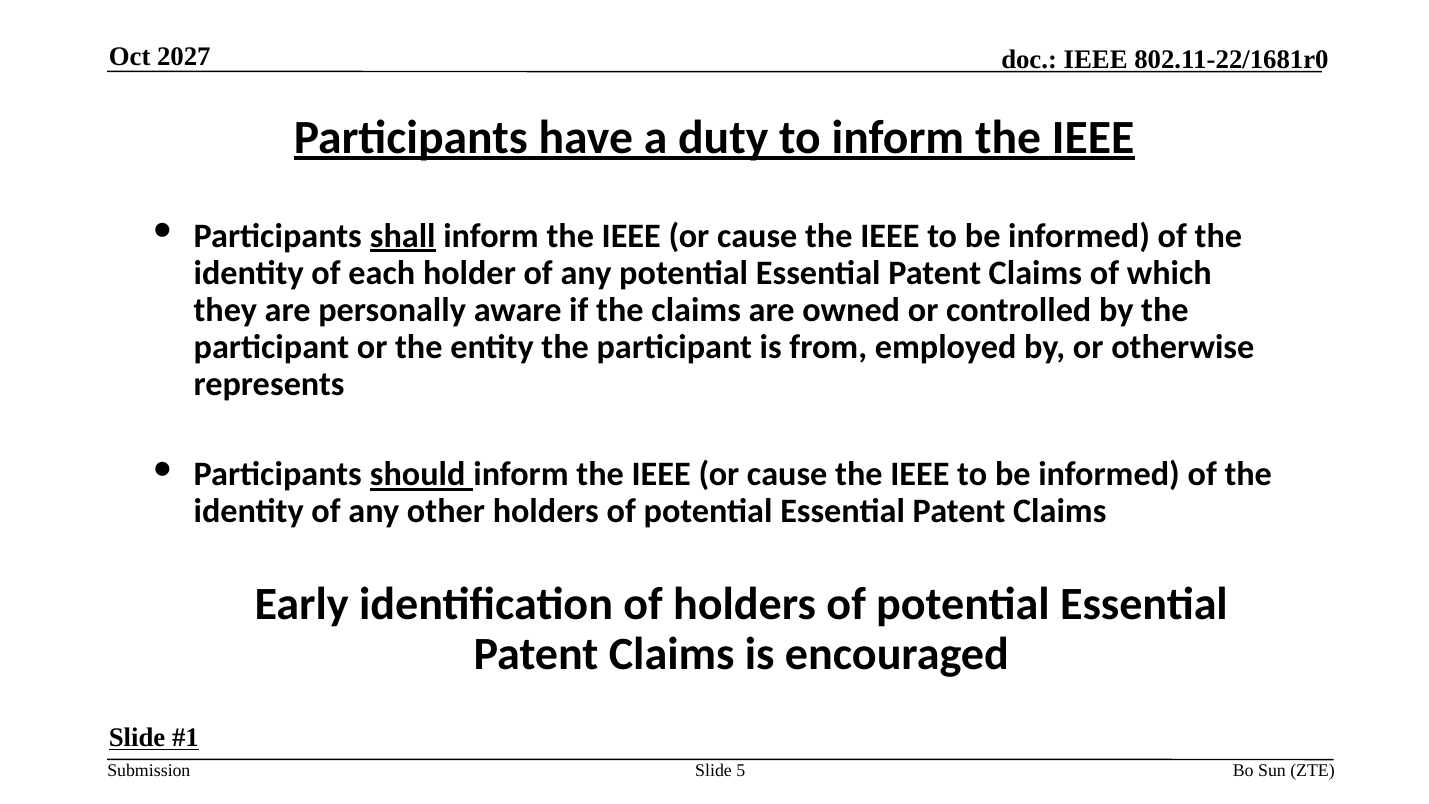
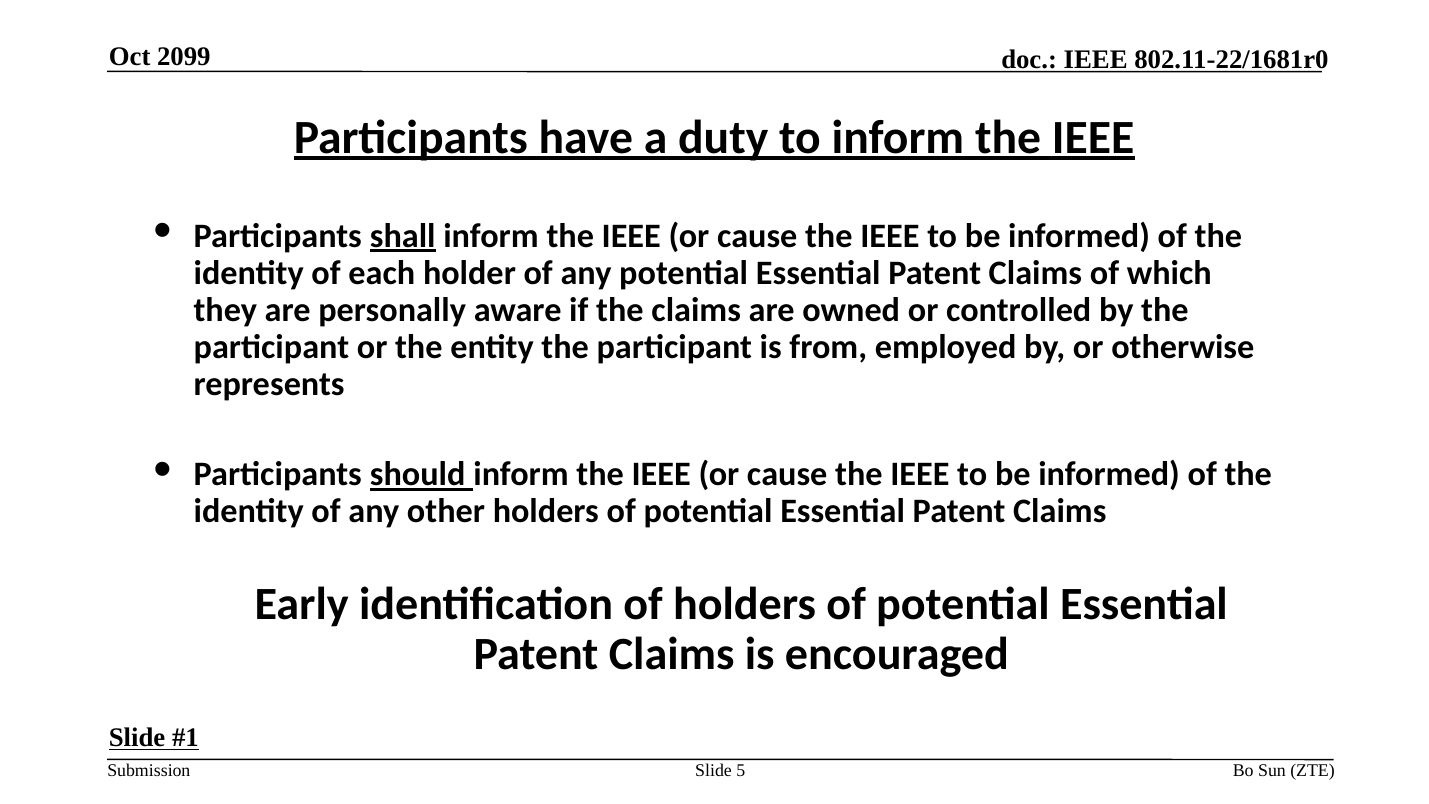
2027: 2027 -> 2099 (184, 57)
